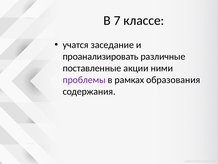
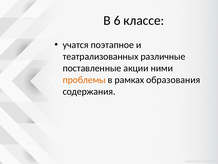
7: 7 -> 6 (117, 20)
заседание: заседание -> поэтапное (112, 45)
проанализировать: проанализировать -> театрализованных (101, 56)
проблемы colour: purple -> orange (84, 80)
